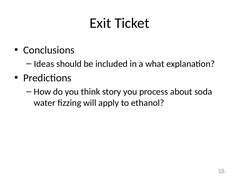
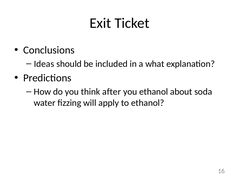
story: story -> after (112, 92)
you process: process -> ethanol (154, 92)
